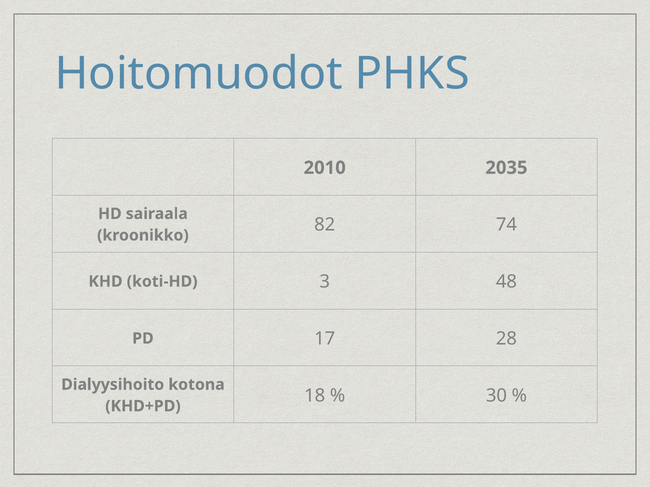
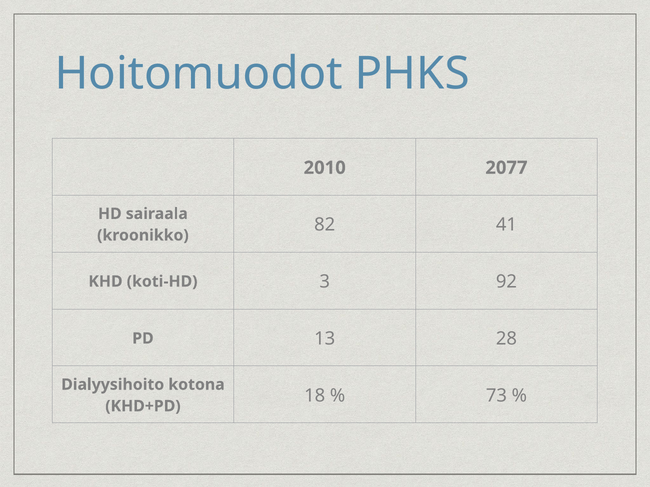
2035: 2035 -> 2077 (506, 168)
74: 74 -> 41 (506, 225)
48: 48 -> 92 (506, 282)
17: 17 -> 13 (325, 339)
30: 30 -> 73 (496, 396)
